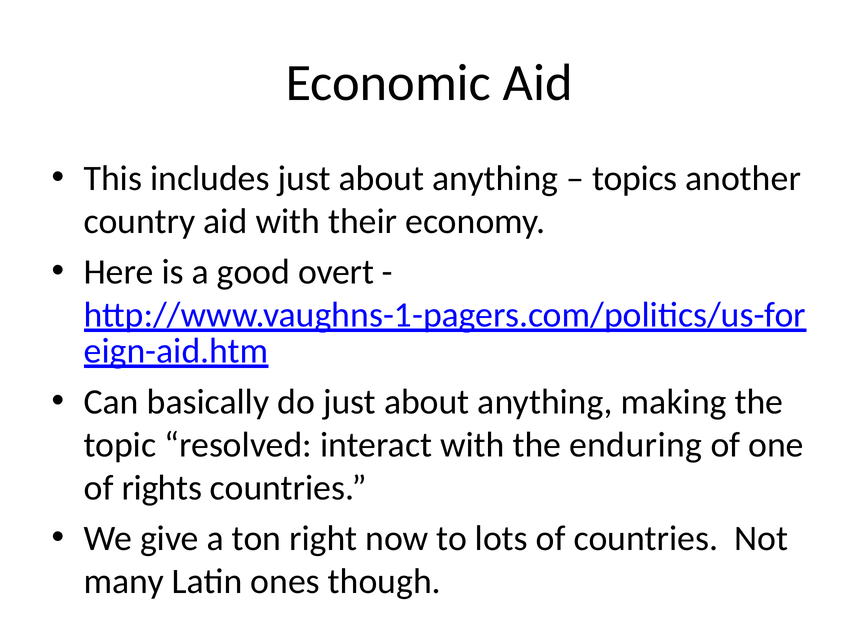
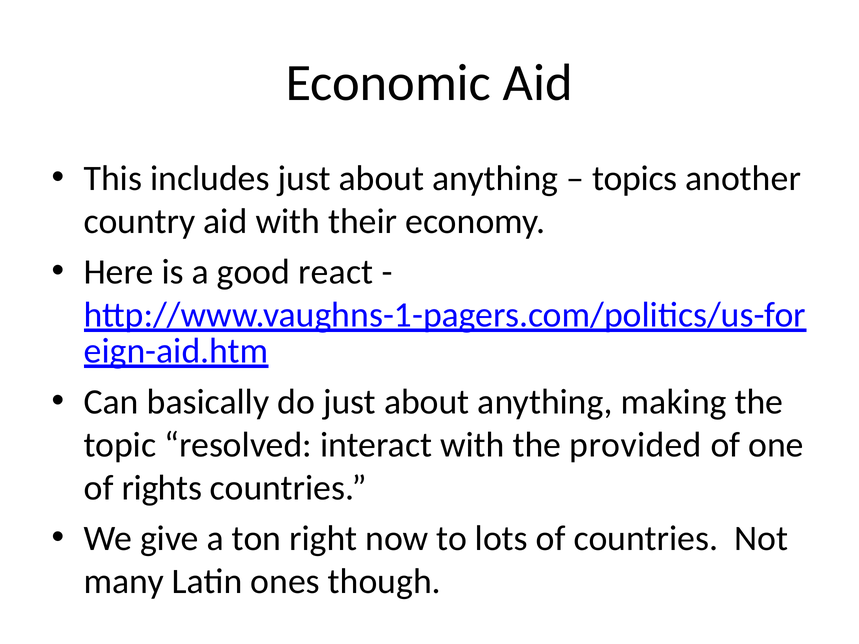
overt: overt -> react (336, 272)
enduring: enduring -> provided (636, 445)
